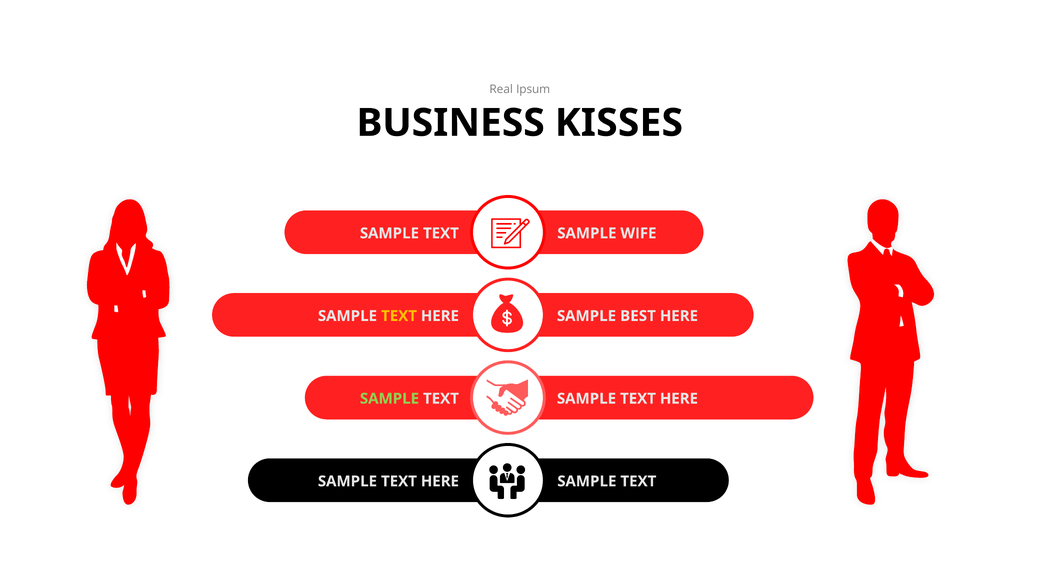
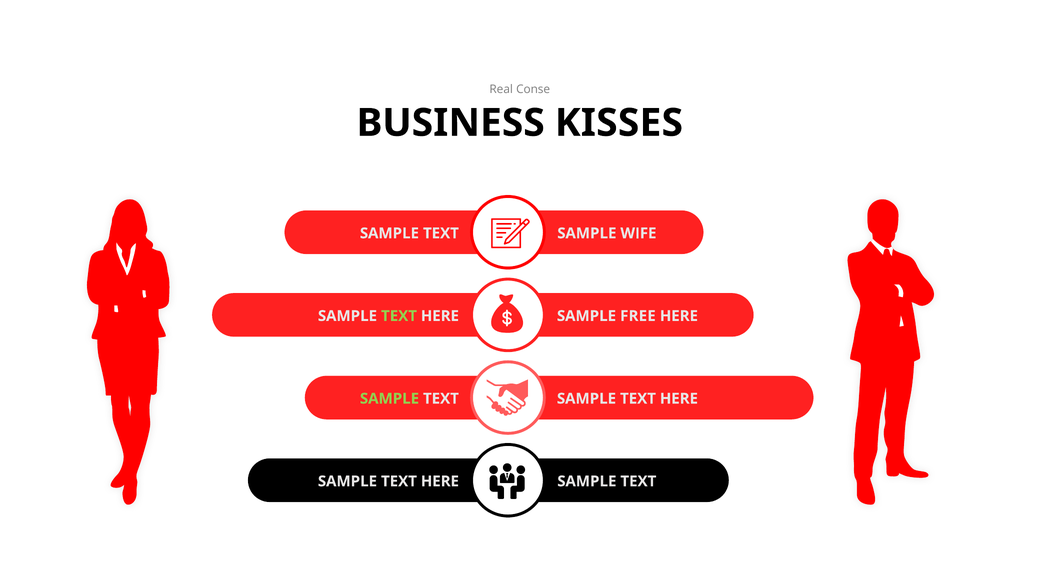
Ipsum: Ipsum -> Conse (533, 89)
TEXT colour: yellow -> light green (399, 316)
BEST: BEST -> FREE (638, 316)
